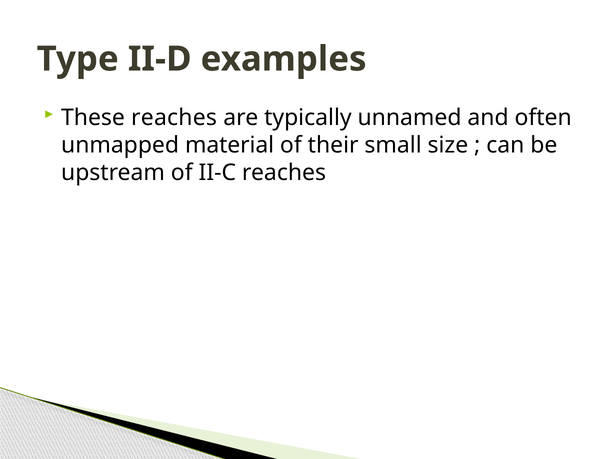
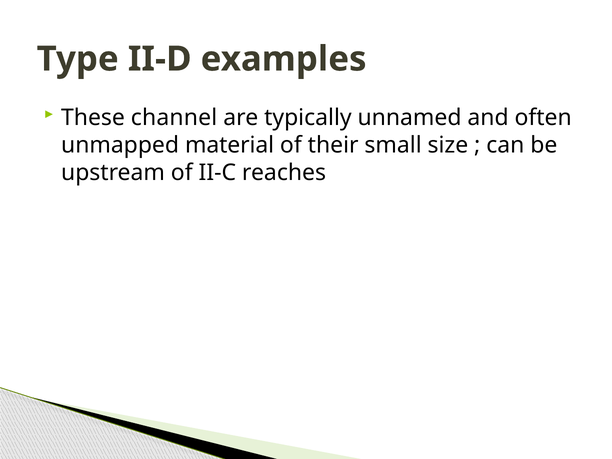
These reaches: reaches -> channel (174, 118)
